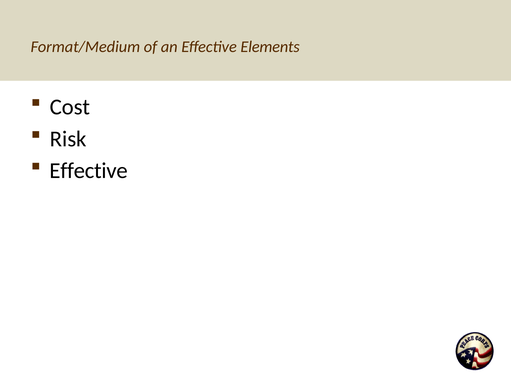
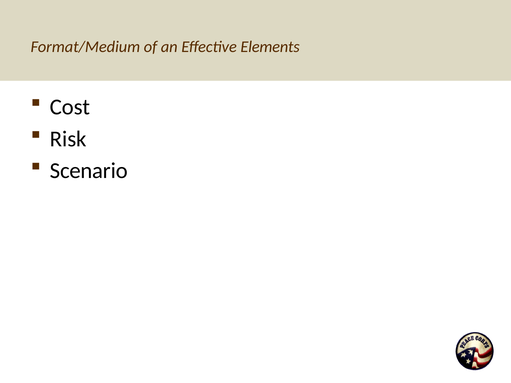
Effective: Effective -> Scenario (89, 171)
